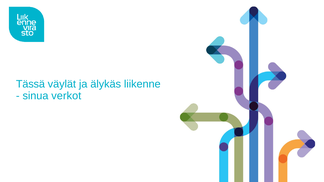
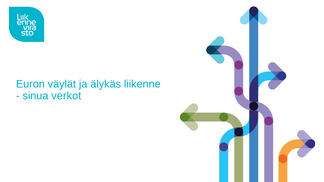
Tässä: Tässä -> Euron (30, 84)
